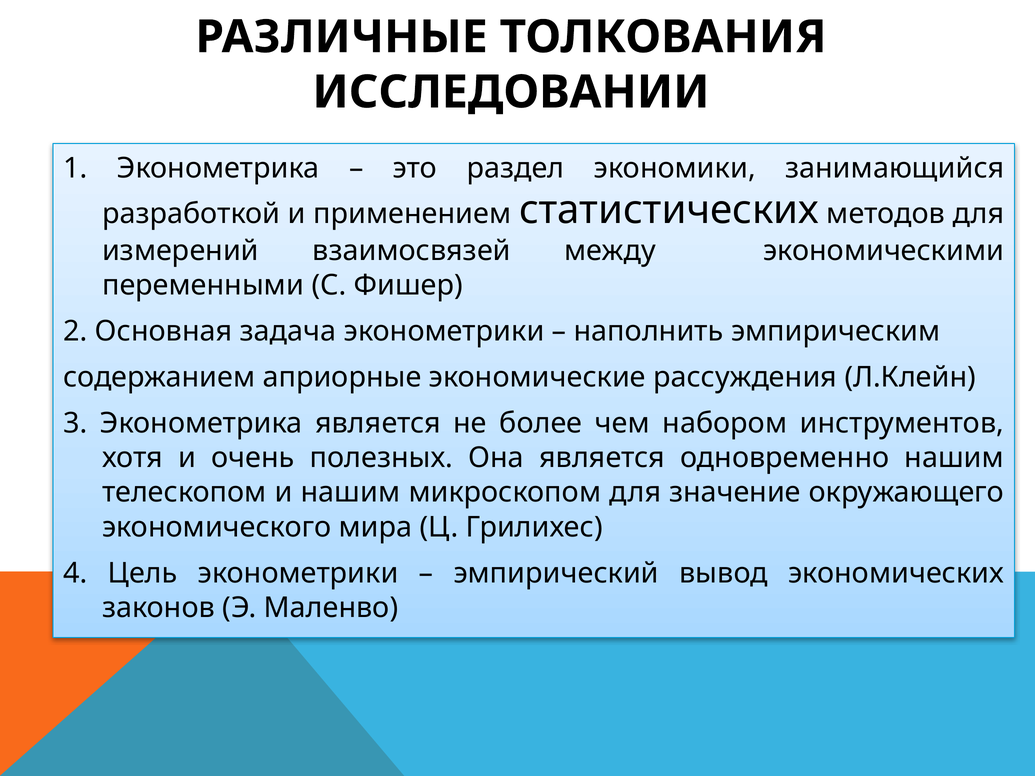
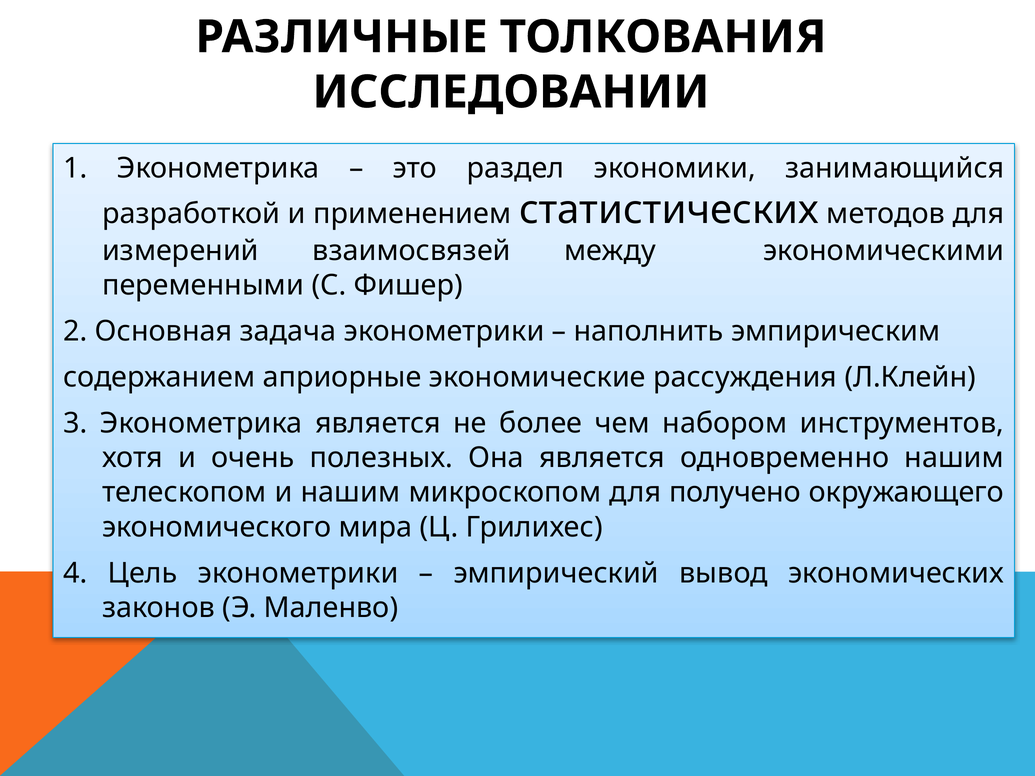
значение: значение -> получено (735, 493)
